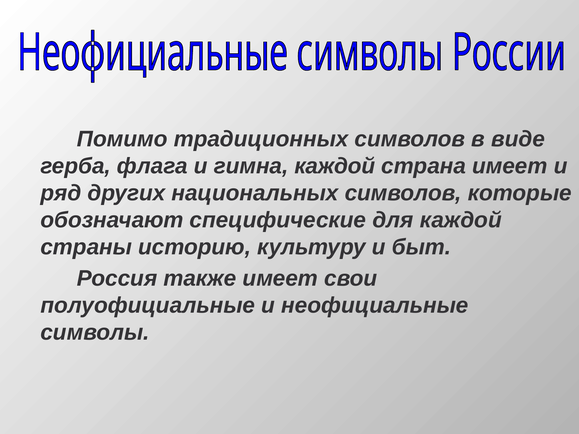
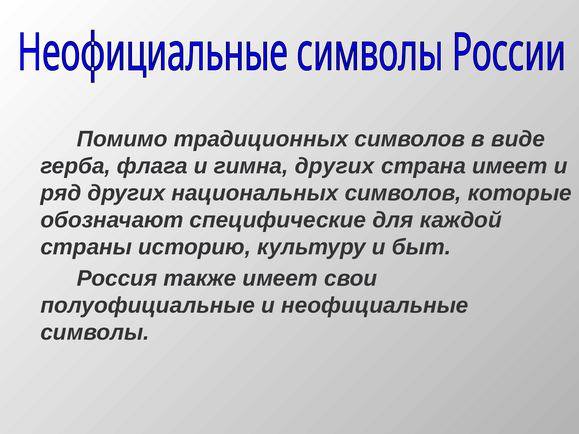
гимна каждой: каждой -> других (335, 166)
